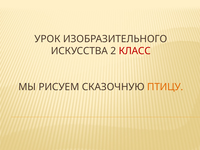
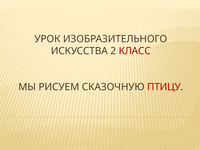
ПТИЦУ colour: orange -> red (165, 87)
